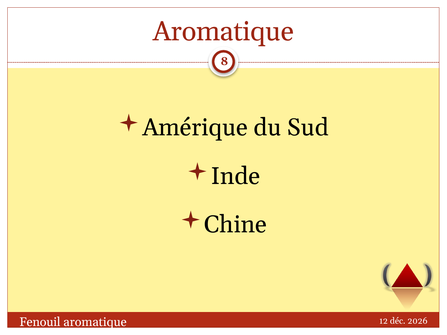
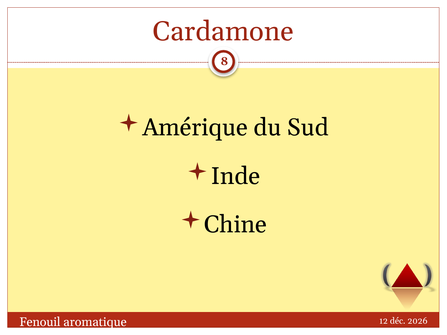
Aromatique: Aromatique -> Cardamone (223, 32)
